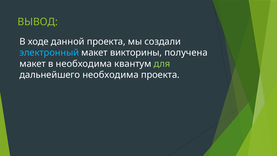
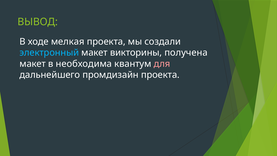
данной: данной -> мелкая (68, 42)
для colour: light green -> pink (162, 64)
дальнейшего необходима: необходима -> промдизайн (111, 75)
